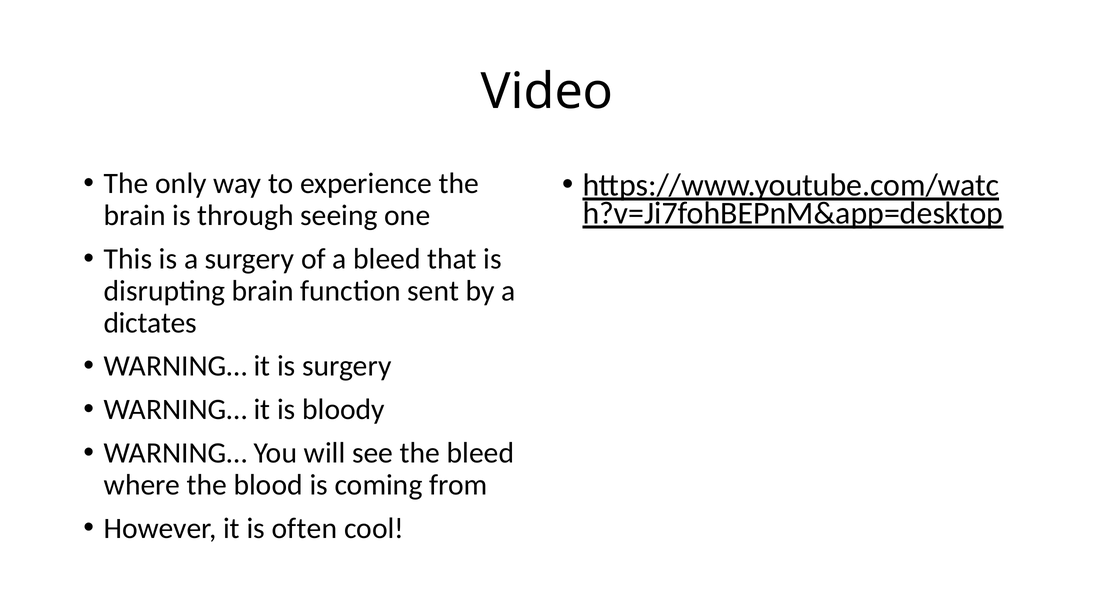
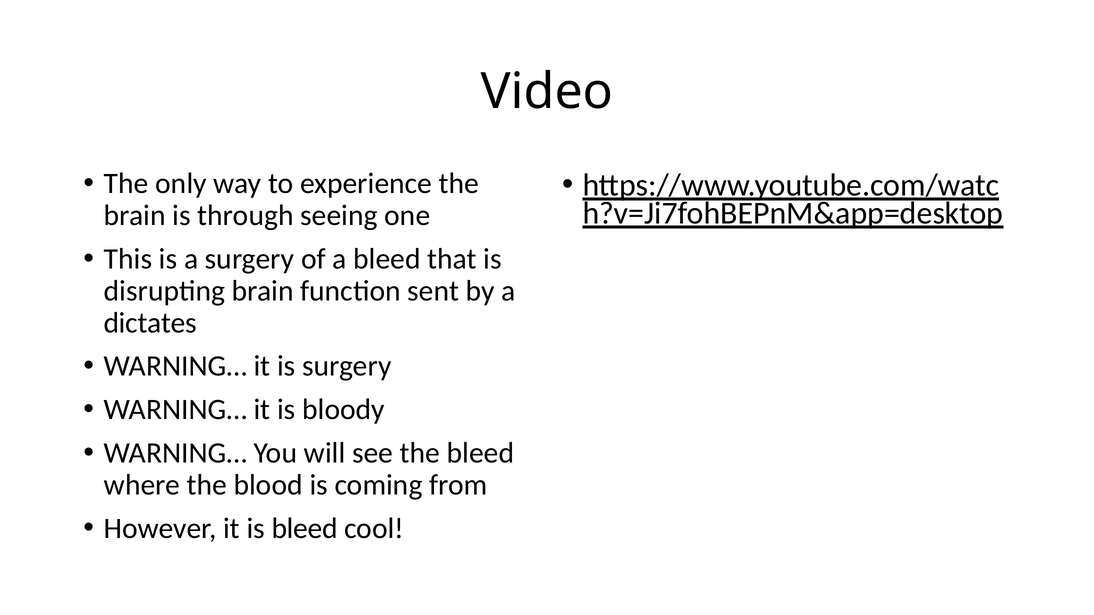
is often: often -> bleed (305, 529)
